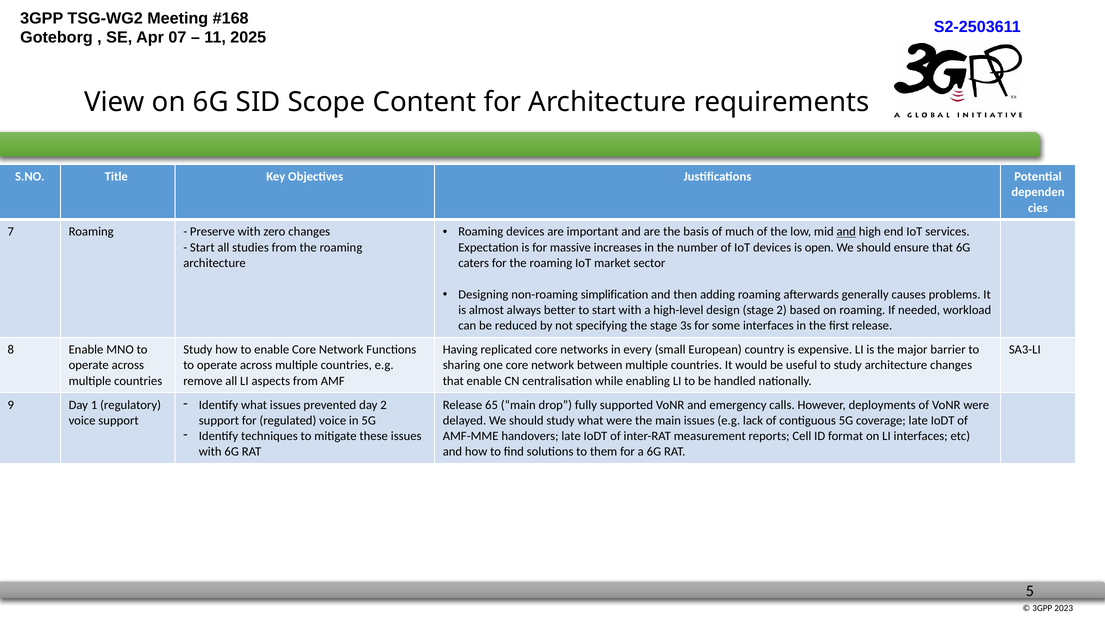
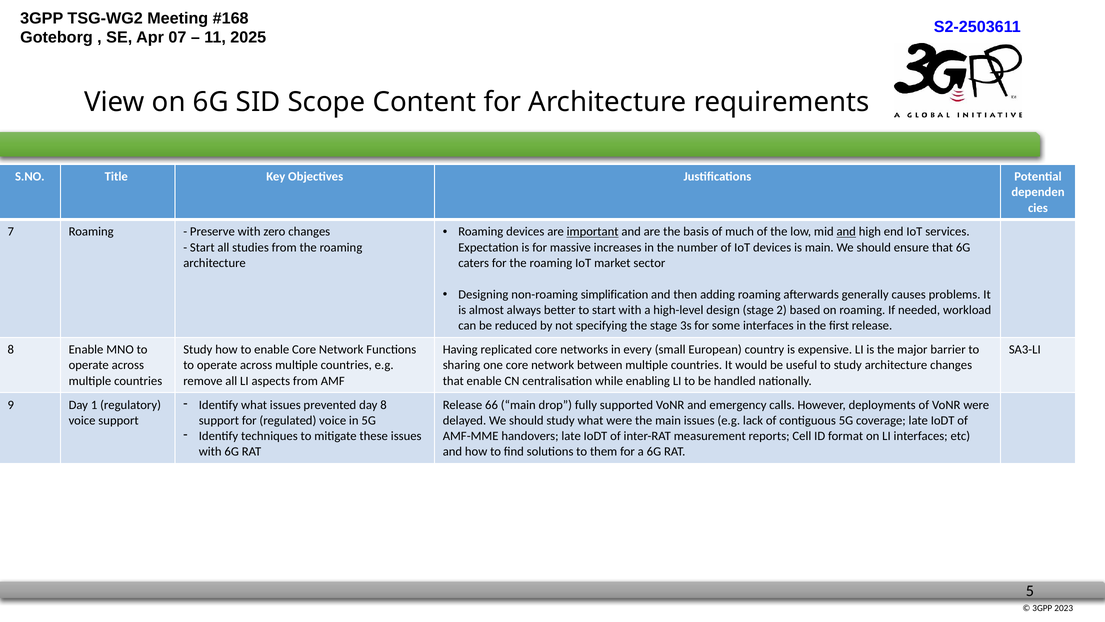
important underline: none -> present (593, 232)
is open: open -> main (819, 247)
day 2: 2 -> 8 (384, 405)
65: 65 -> 66 (492, 405)
